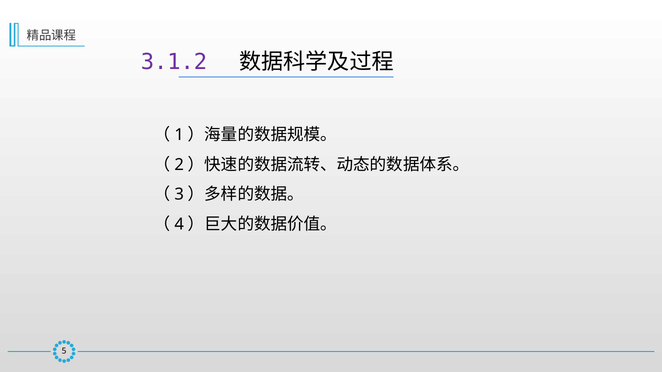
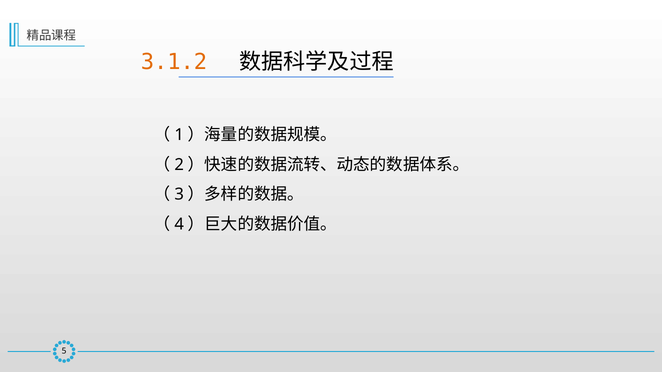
3.1.2 colour: purple -> orange (174, 62)
